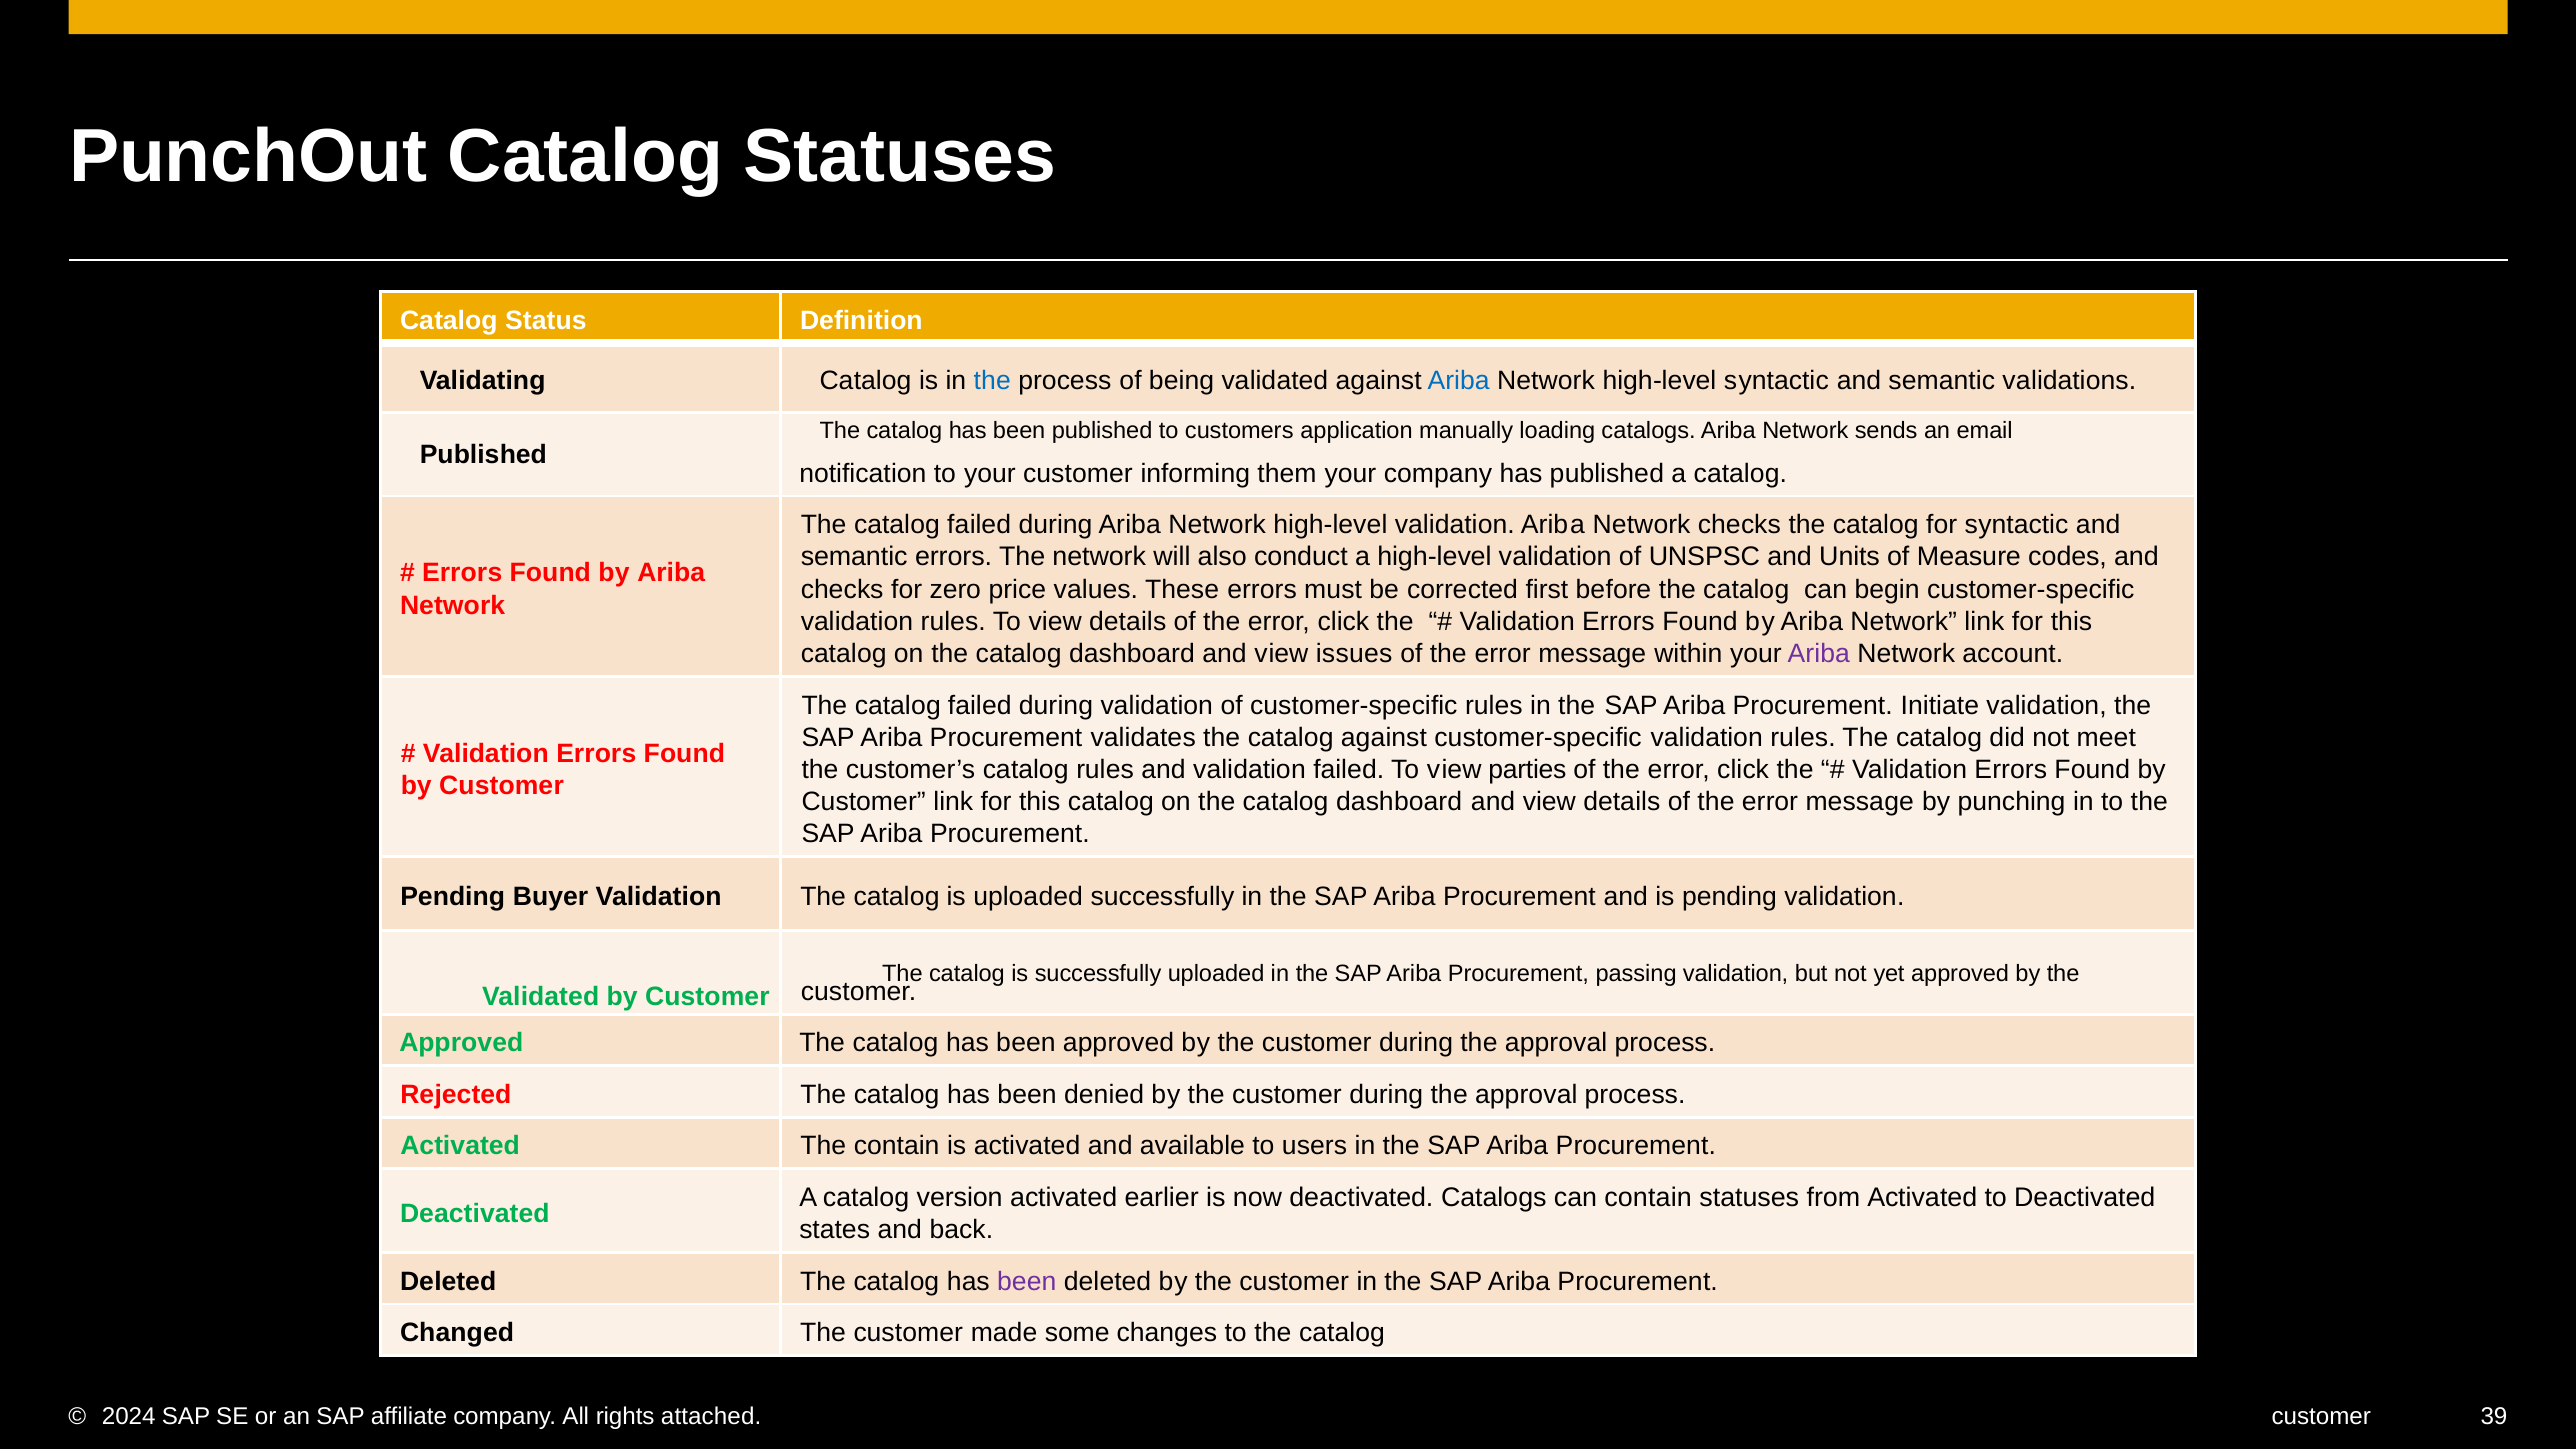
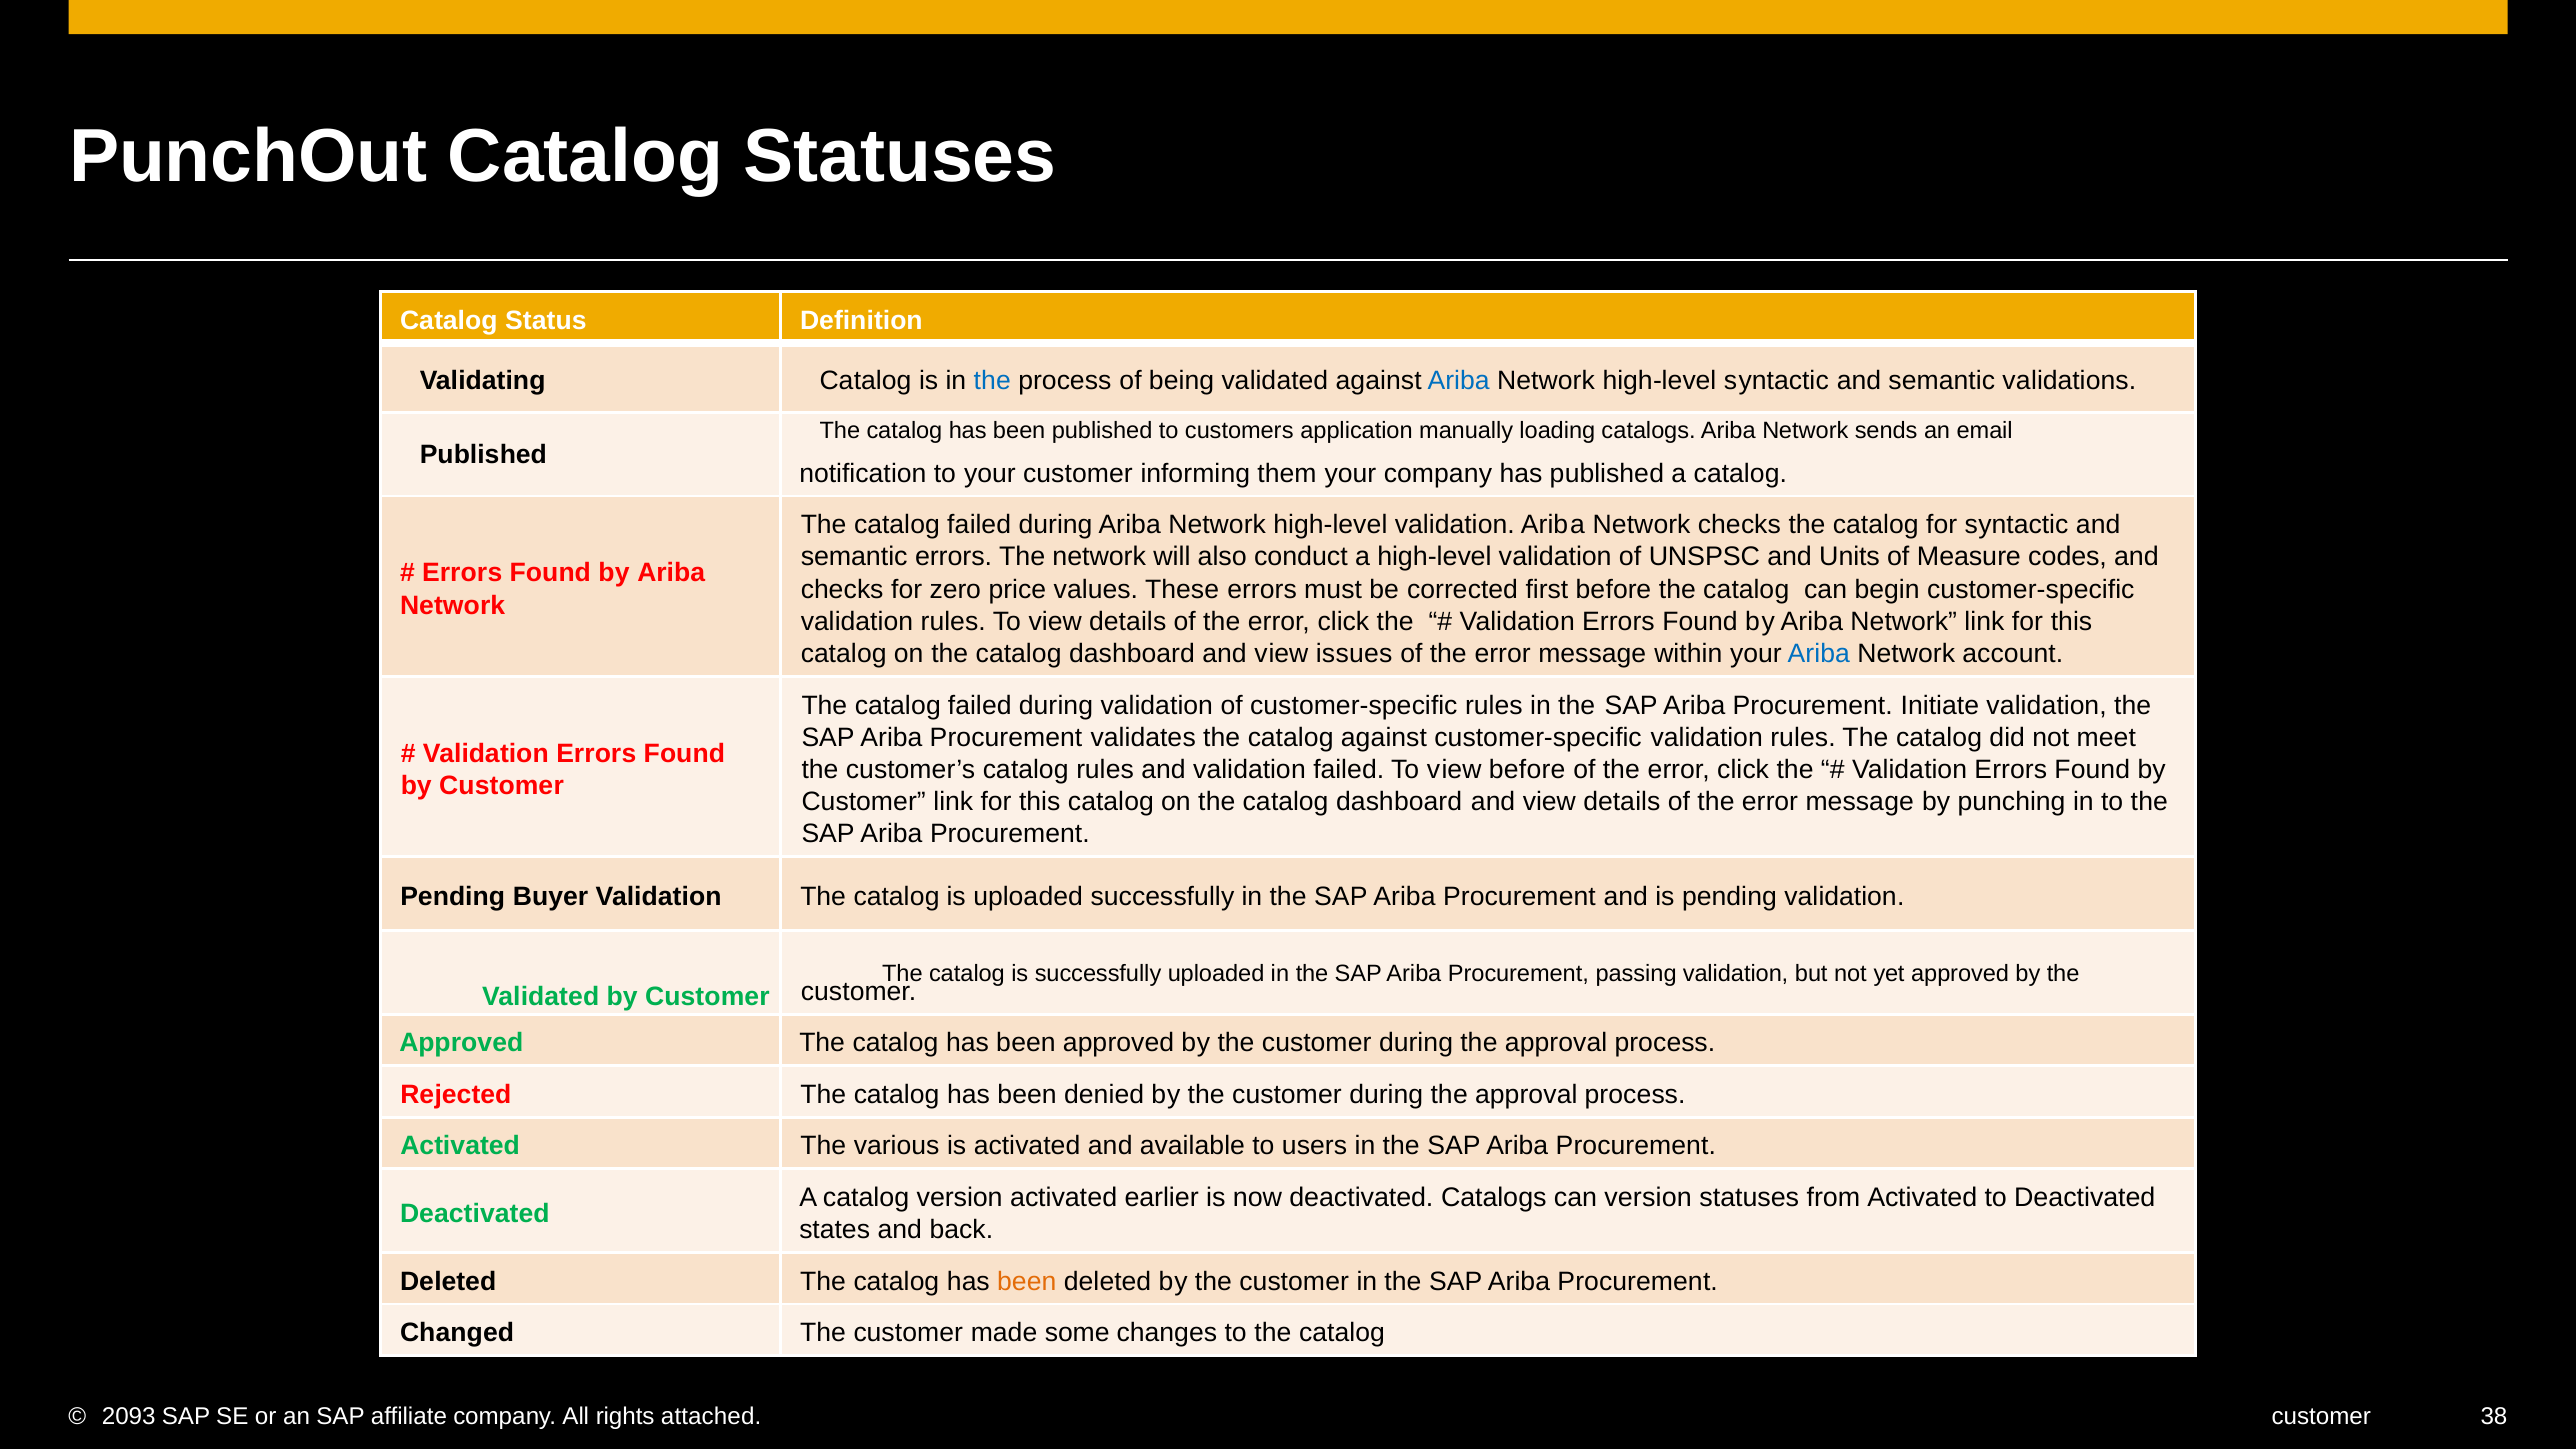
Ariba colour: purple -> blue (1819, 654)
view parties: parties -> before (1527, 770)
The contain: contain -> various (897, 1146)
can contain: contain -> version (1648, 1198)
been colour: purple -> orange (1027, 1281)
2024: 2024 -> 2093 (129, 1416)
39: 39 -> 38 (2494, 1416)
